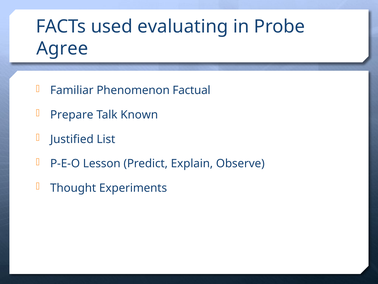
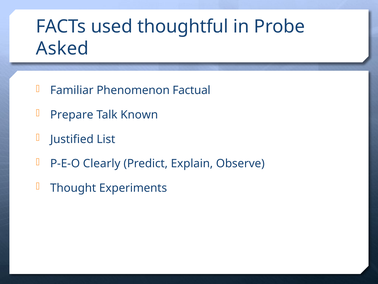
evaluating: evaluating -> thoughtful (183, 26)
Agree: Agree -> Asked (62, 48)
Lesson: Lesson -> Clearly (102, 163)
